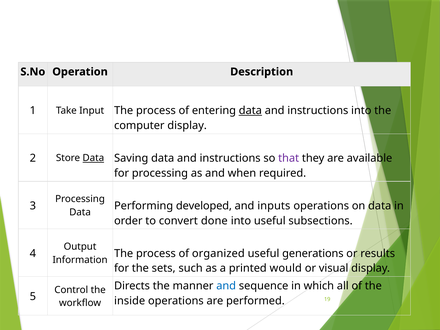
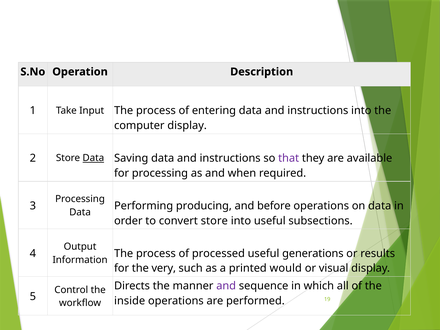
data underline: present -> none (250, 111)
developed: developed -> producing (204, 206)
inputs: inputs -> before (274, 206)
convert done: done -> store (214, 221)
organized: organized -> processed (218, 253)
sets: sets -> very (164, 268)
and colour: blue -> purple (226, 286)
